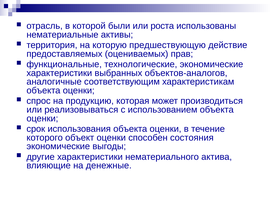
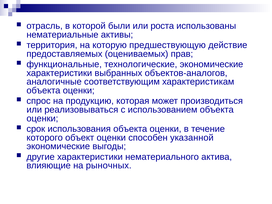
состояния: состояния -> указанной (192, 138)
денежные: денежные -> рыночных (109, 166)
